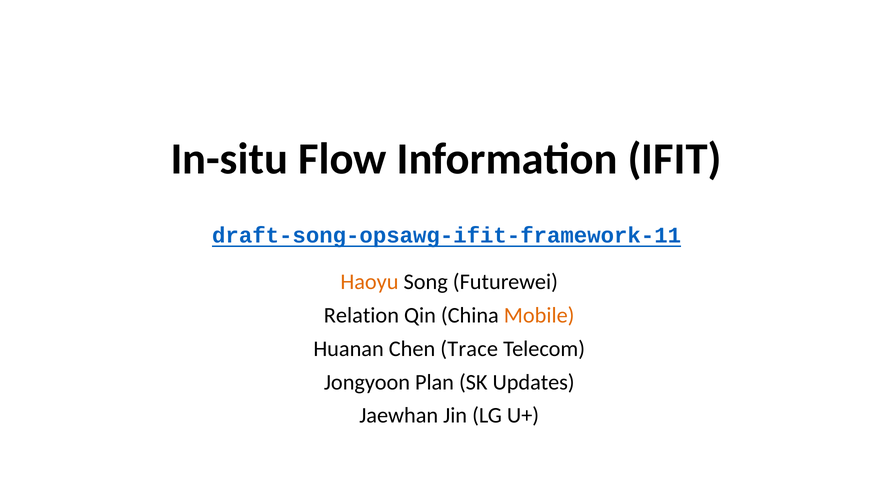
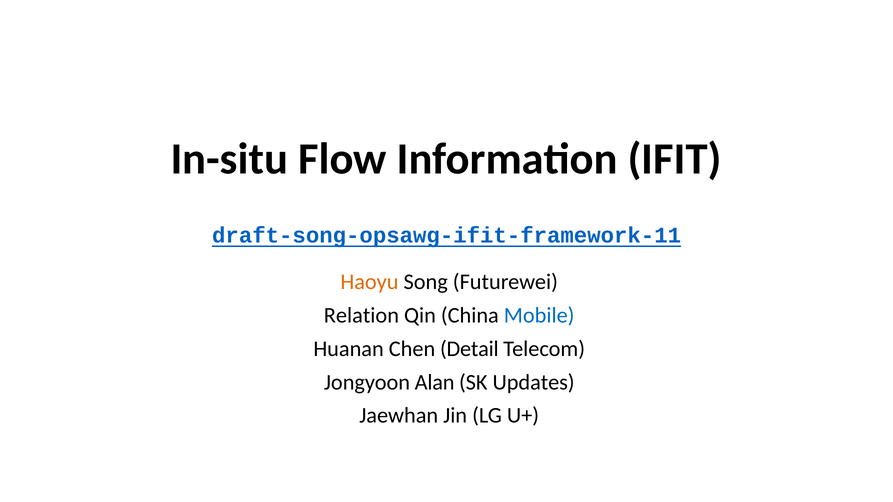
Mobile colour: orange -> blue (539, 316)
Trace: Trace -> Detail (469, 349)
Plan: Plan -> Alan (435, 382)
